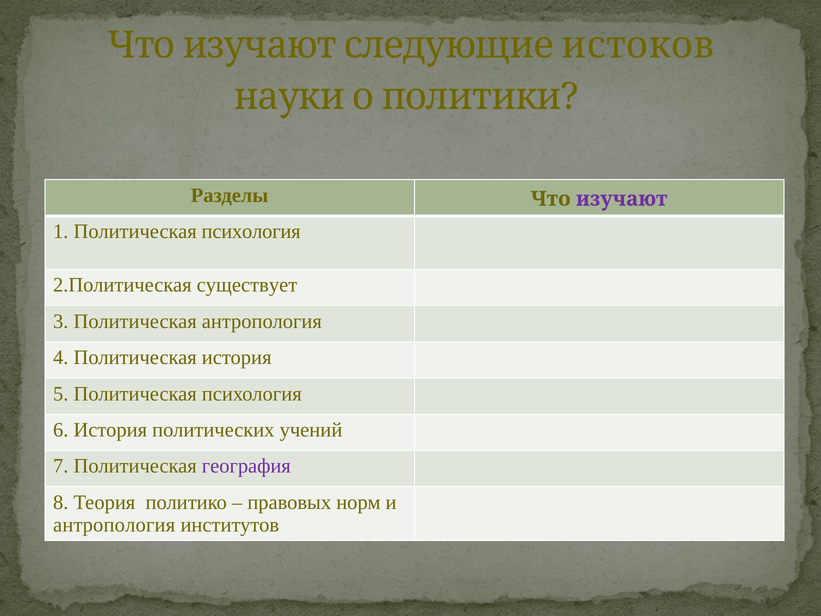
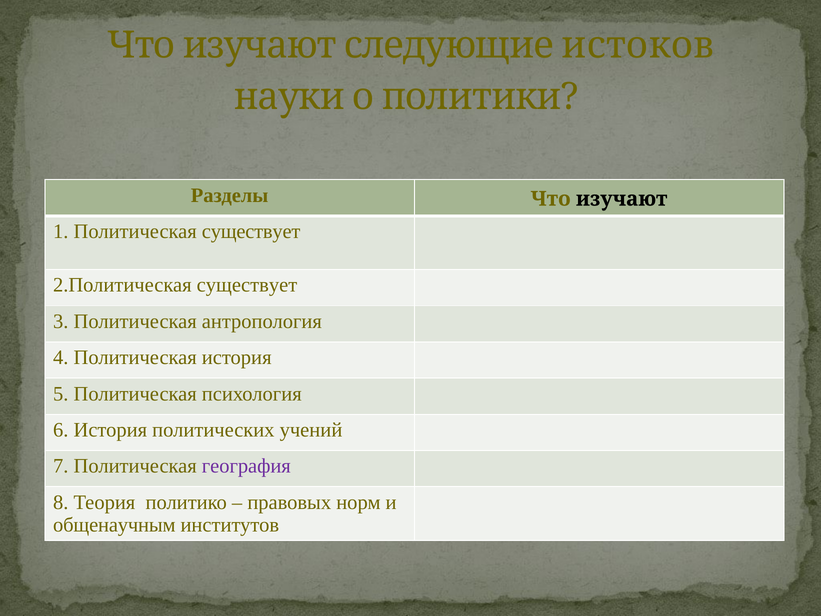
изучают colour: purple -> black (622, 199)
1 Политическая психология: психология -> существует (251, 231)
антропология: антропология -> общенаучным (114, 525)
